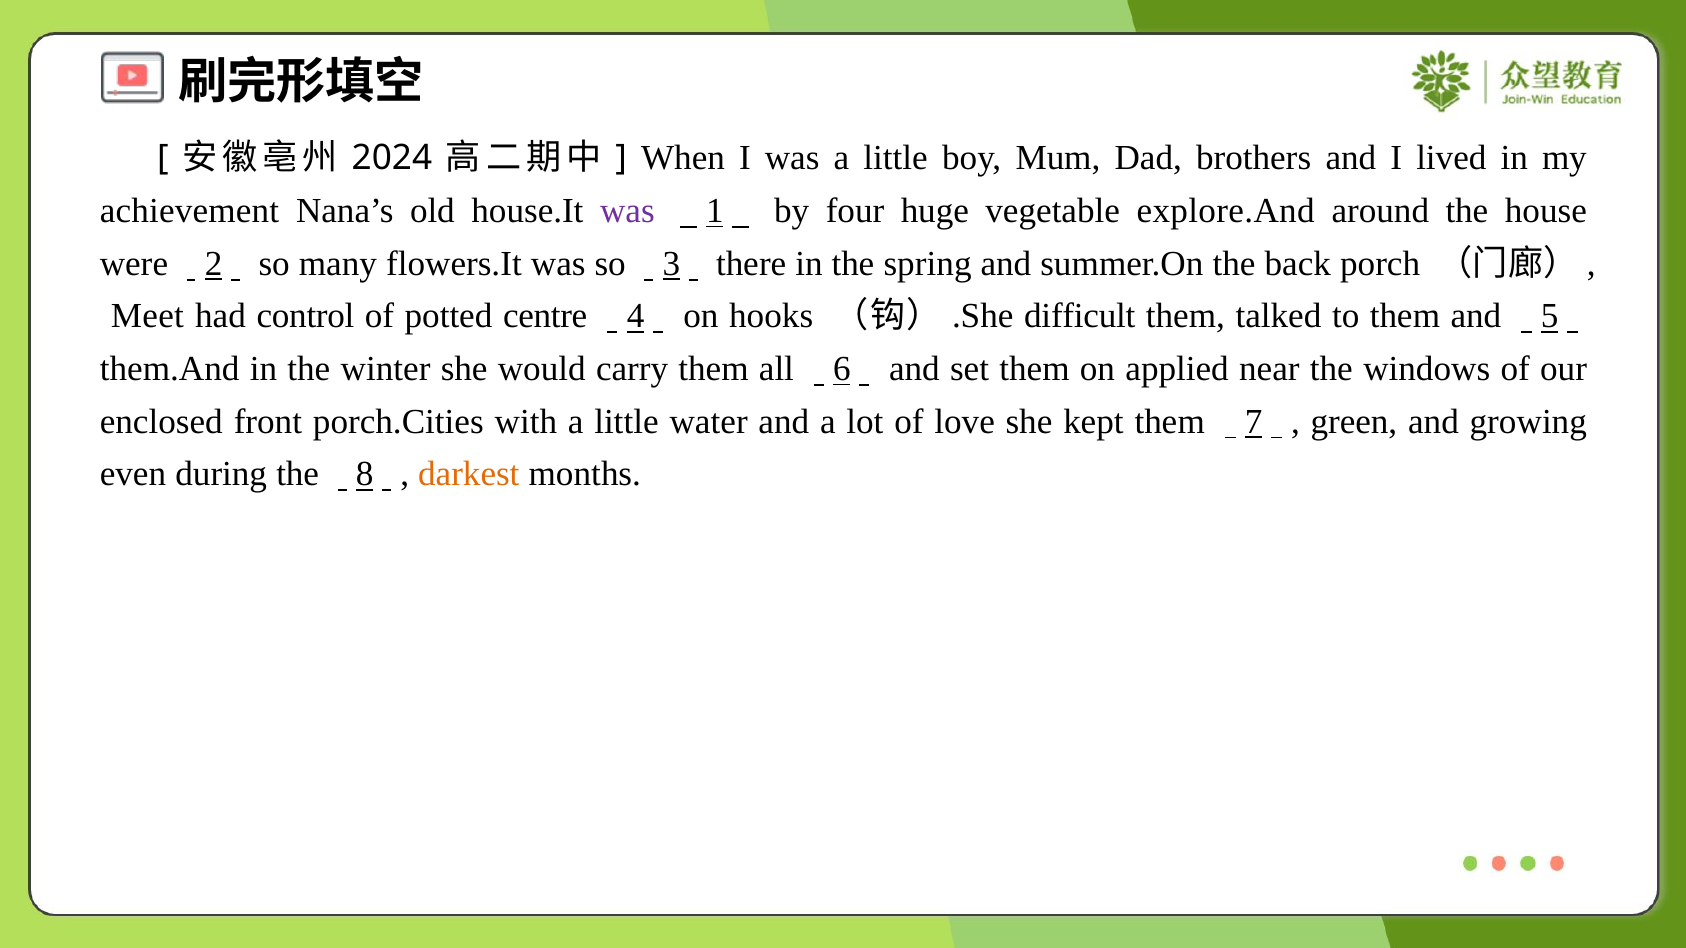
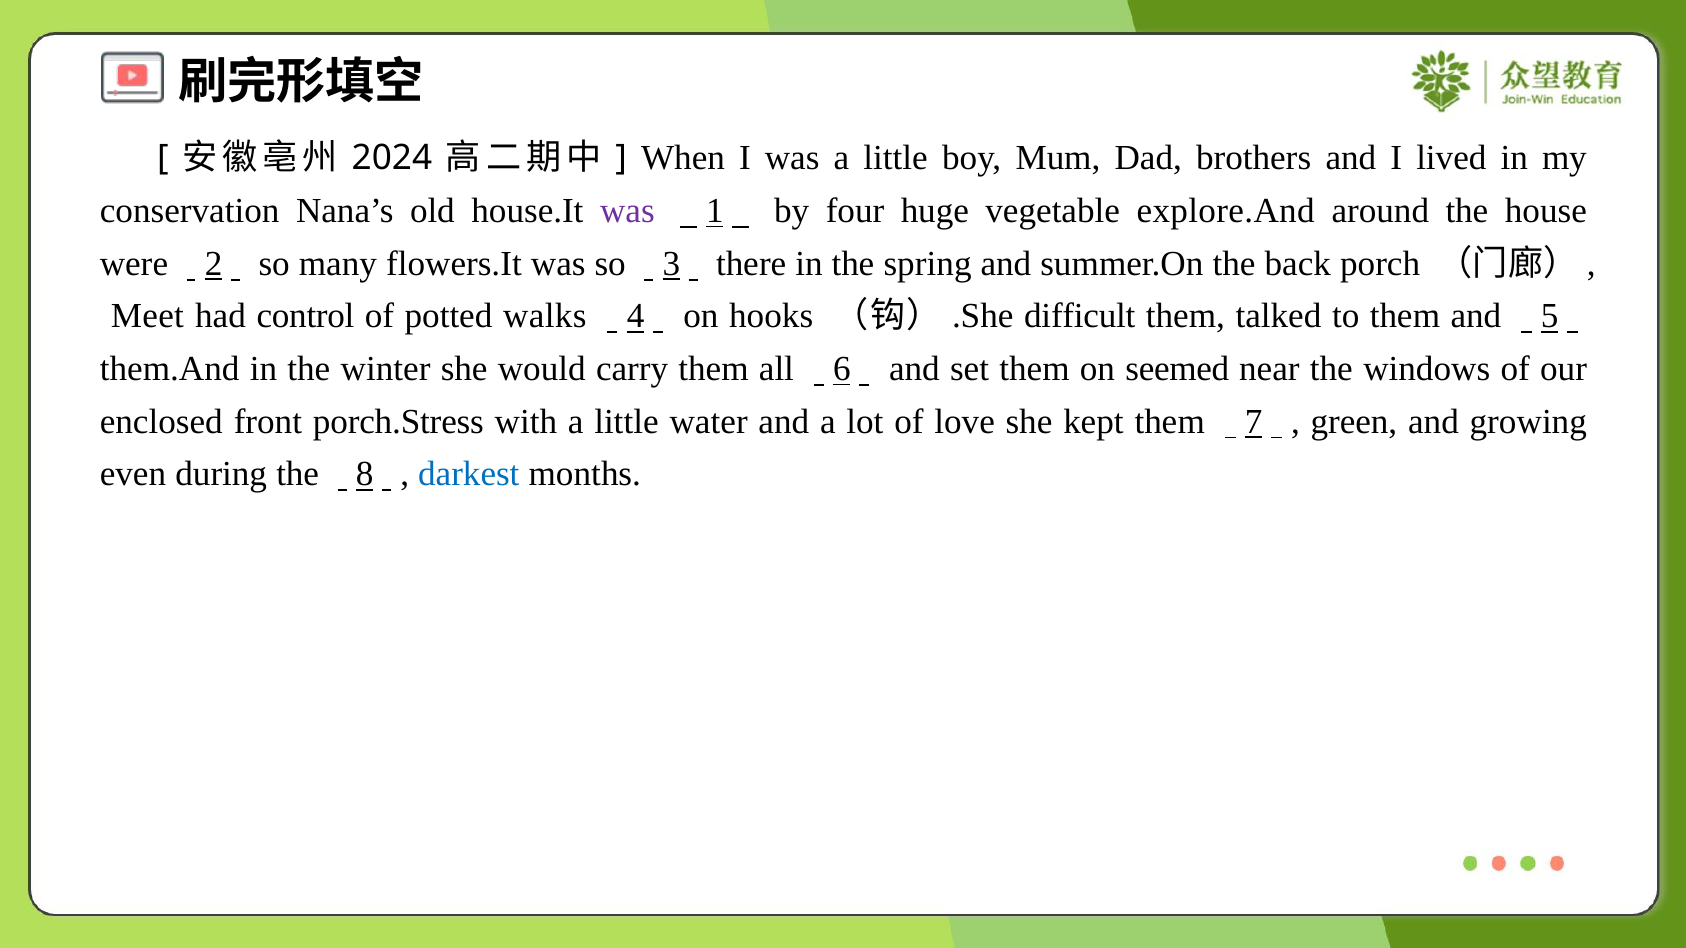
achievement: achievement -> conservation (190, 211)
centre: centre -> walks (545, 316)
applied: applied -> seemed (1177, 369)
porch.Cities: porch.Cities -> porch.Stress (398, 422)
darkest colour: orange -> blue (469, 474)
